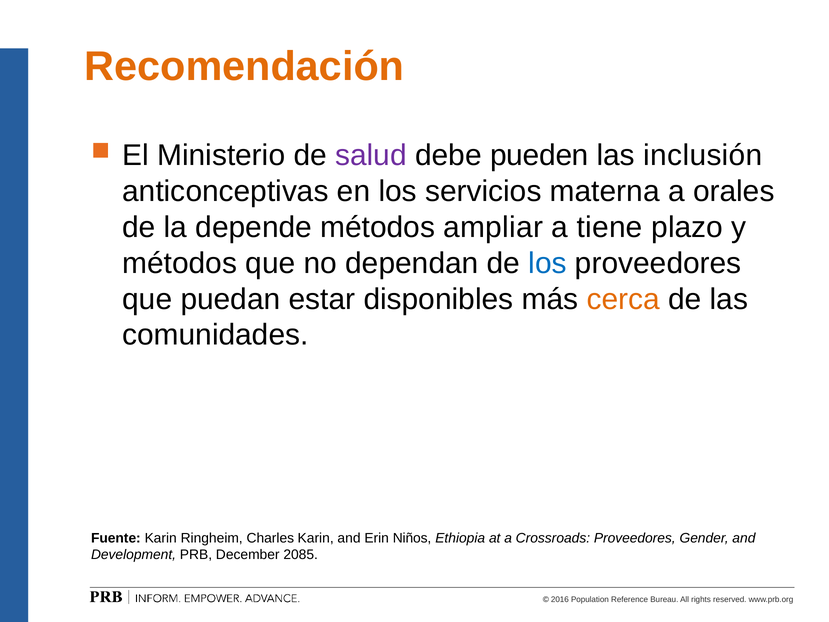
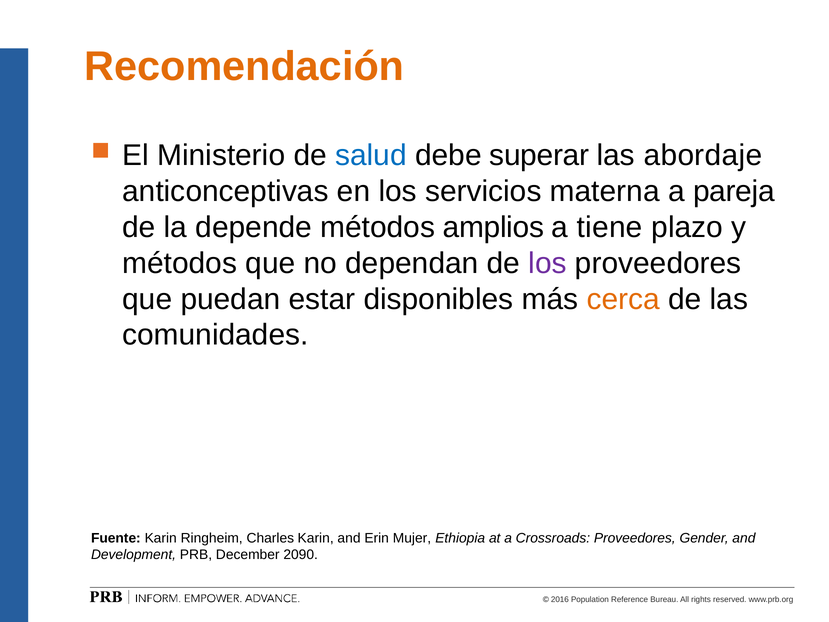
salud colour: purple -> blue (371, 155)
pueden: pueden -> superar (539, 155)
inclusión: inclusión -> abordaje (703, 155)
orales: orales -> pareja (734, 191)
ampliar: ampliar -> amplios (493, 227)
los colour: blue -> purple (548, 263)
Niños: Niños -> Mujer (412, 538)
2085: 2085 -> 2090 (301, 554)
